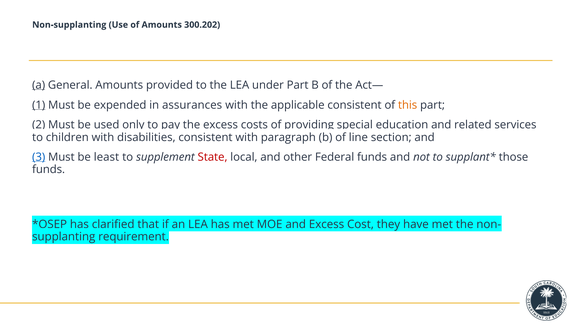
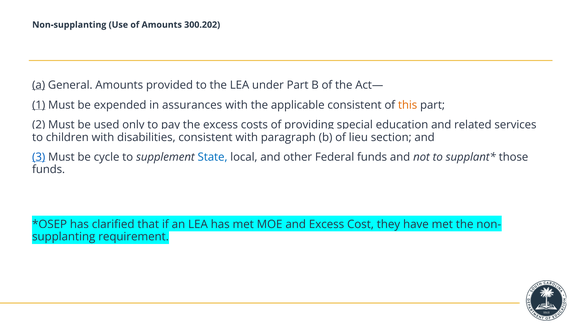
line: line -> lieu (358, 138)
least: least -> cycle (107, 157)
State colour: red -> blue (213, 157)
